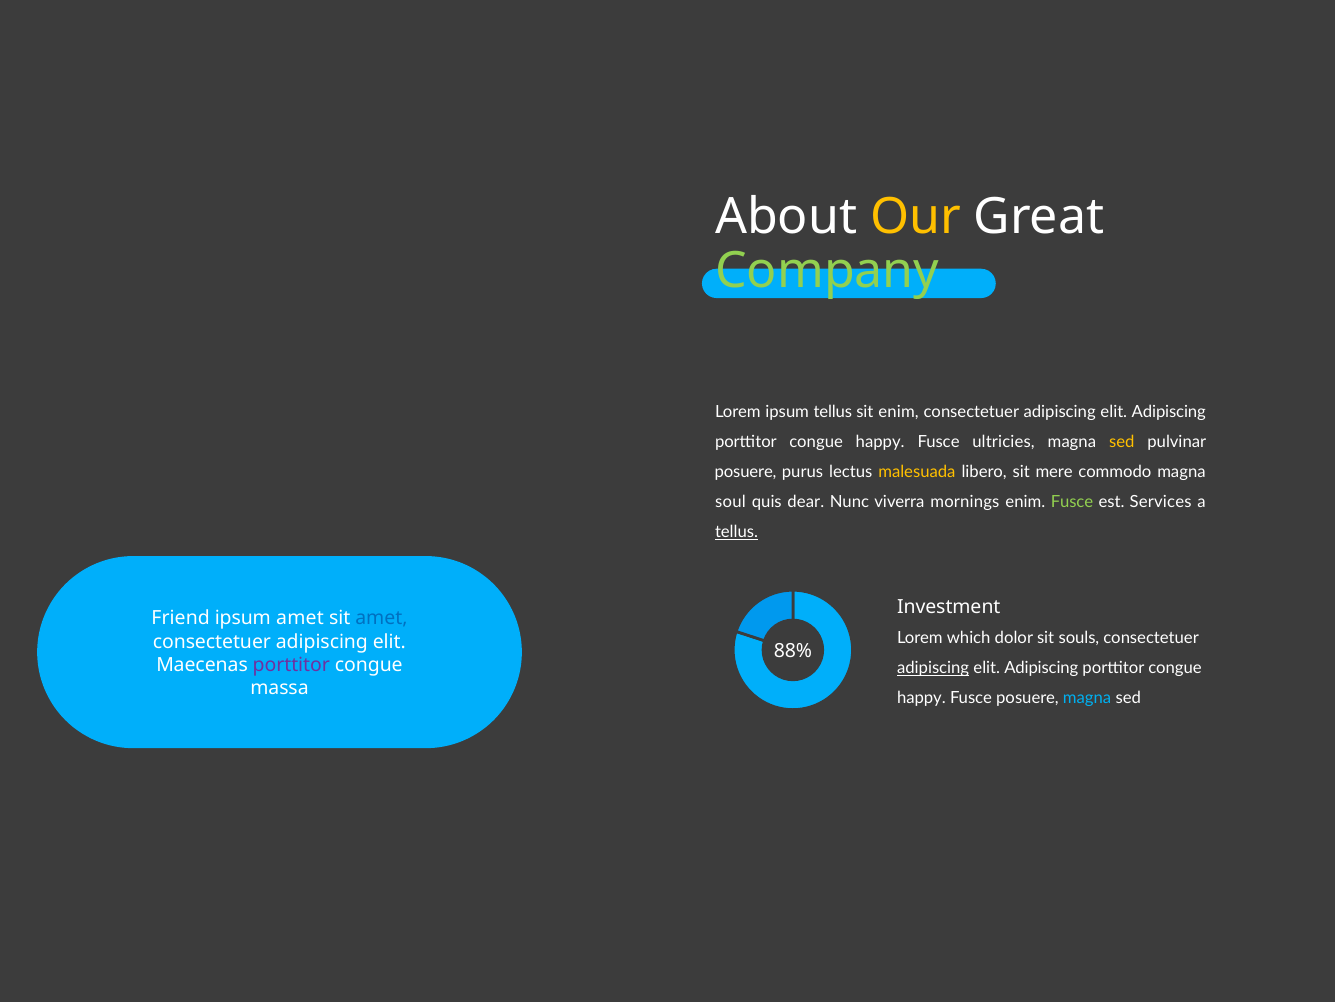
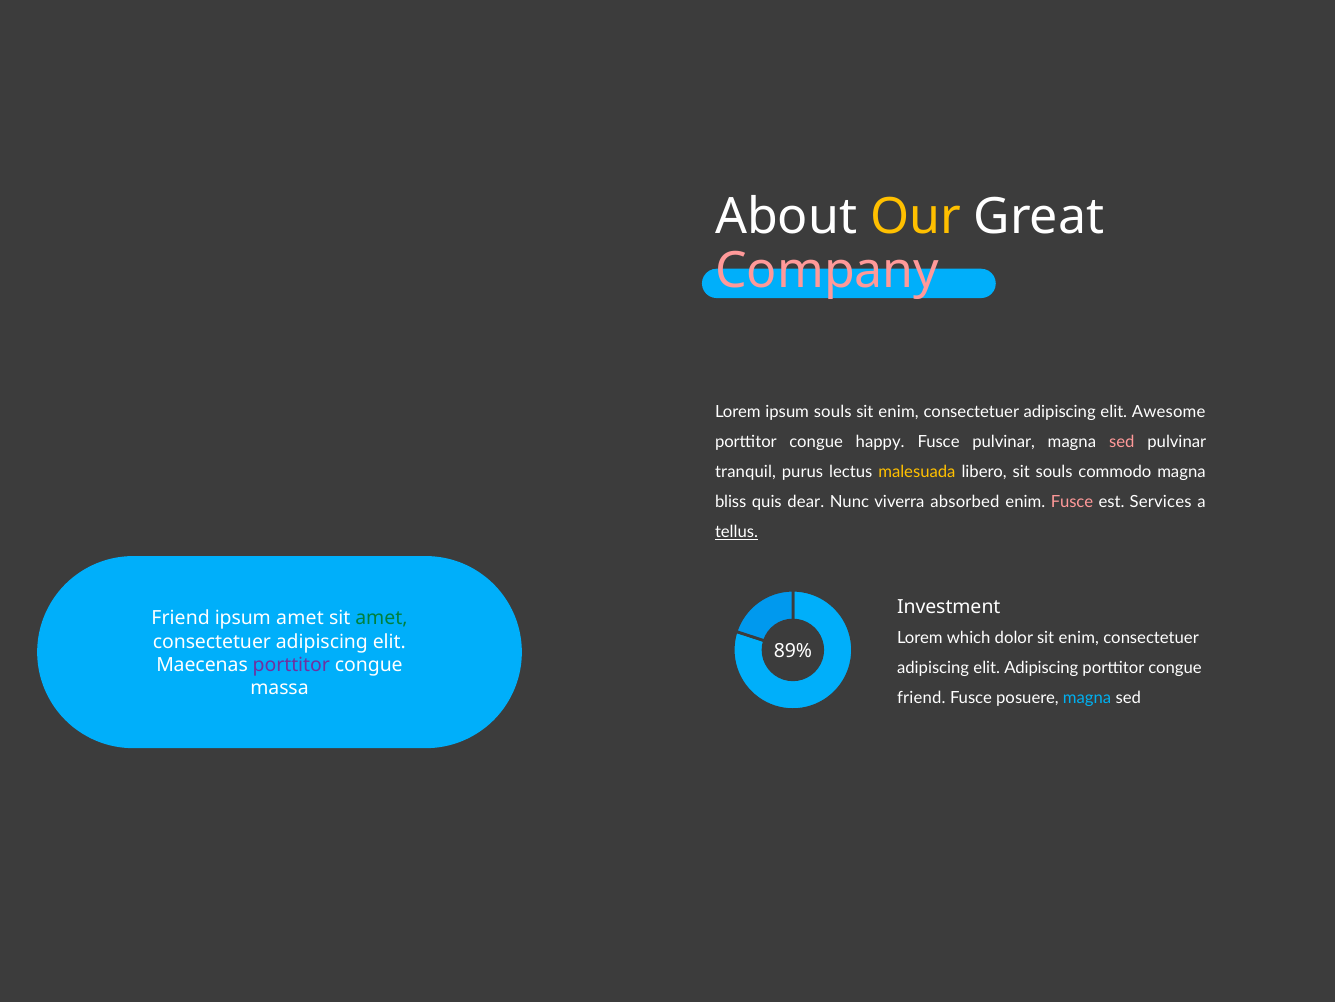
Company colour: light green -> pink (827, 271)
ipsum tellus: tellus -> souls (833, 411)
Adipiscing: Adipiscing -> Awesome (1169, 411)
Fusce ultricies: ultricies -> pulvinar (1004, 441)
sed colour: yellow -> pink (1122, 441)
posuere: posuere -> tranquil (745, 472)
sit mere: mere -> souls (1054, 472)
soul: soul -> bliss (731, 502)
mornings: mornings -> absorbed (965, 502)
Fusce colour: light green -> pink (1072, 502)
amet colour: blue -> green (381, 618)
dolor sit souls: souls -> enim (1079, 638)
88%: 88% -> 89% (793, 651)
adipiscing underline: present -> none (933, 668)
happy: happy -> friend (921, 698)
